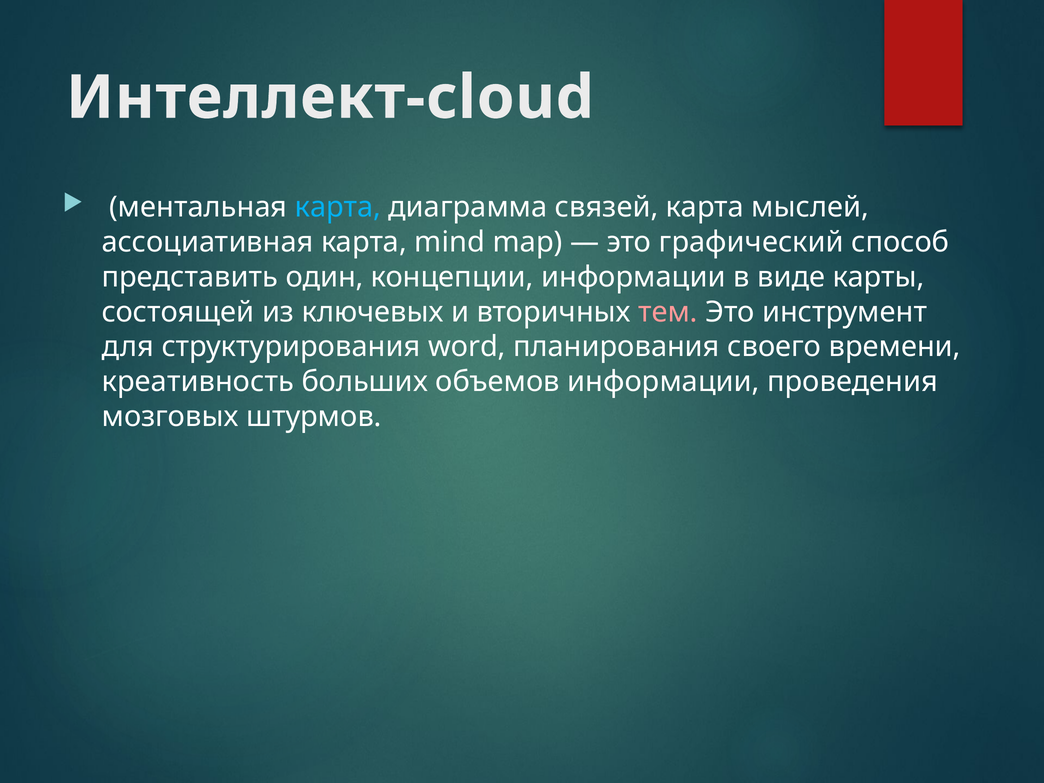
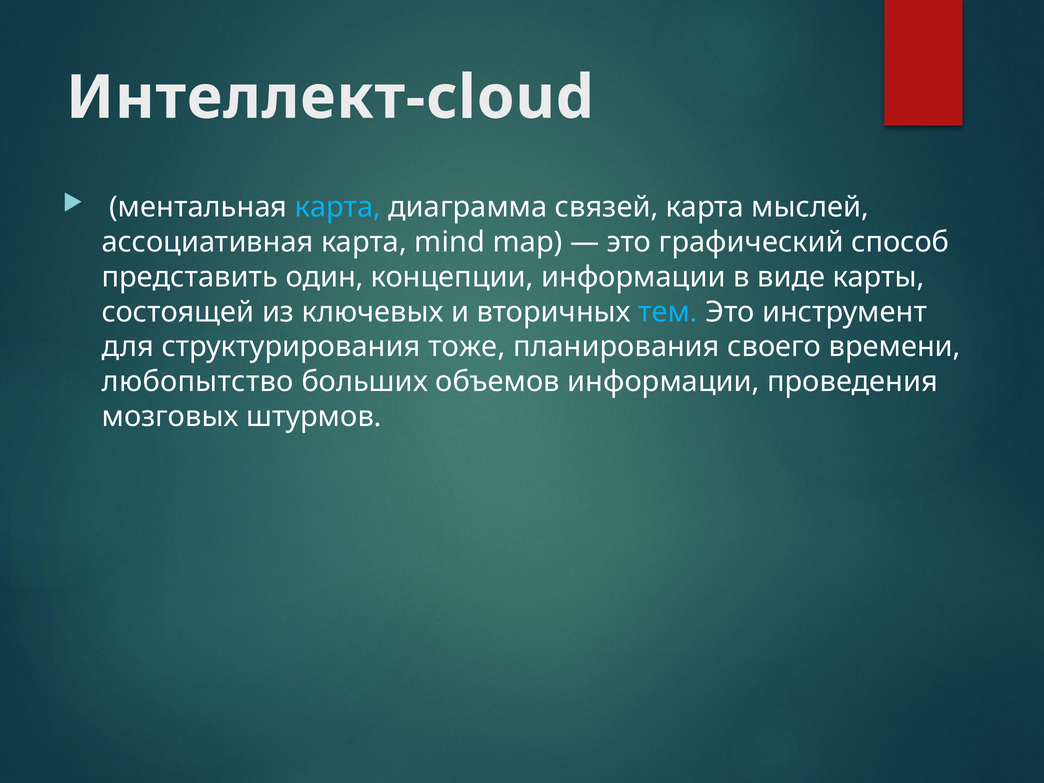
тем colour: pink -> light blue (668, 312)
word: word -> тоже (467, 347)
креативность: креативность -> любопытство (198, 382)
